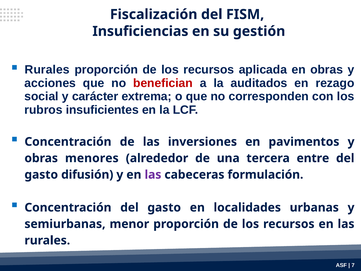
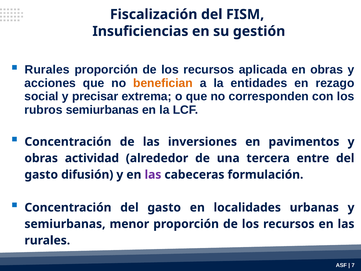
benefician colour: red -> orange (163, 83)
auditados: auditados -> entidades (259, 83)
carácter: carácter -> precisar (95, 96)
rubros insuficientes: insuficientes -> semiurbanas (102, 110)
menores: menores -> actividad (92, 158)
